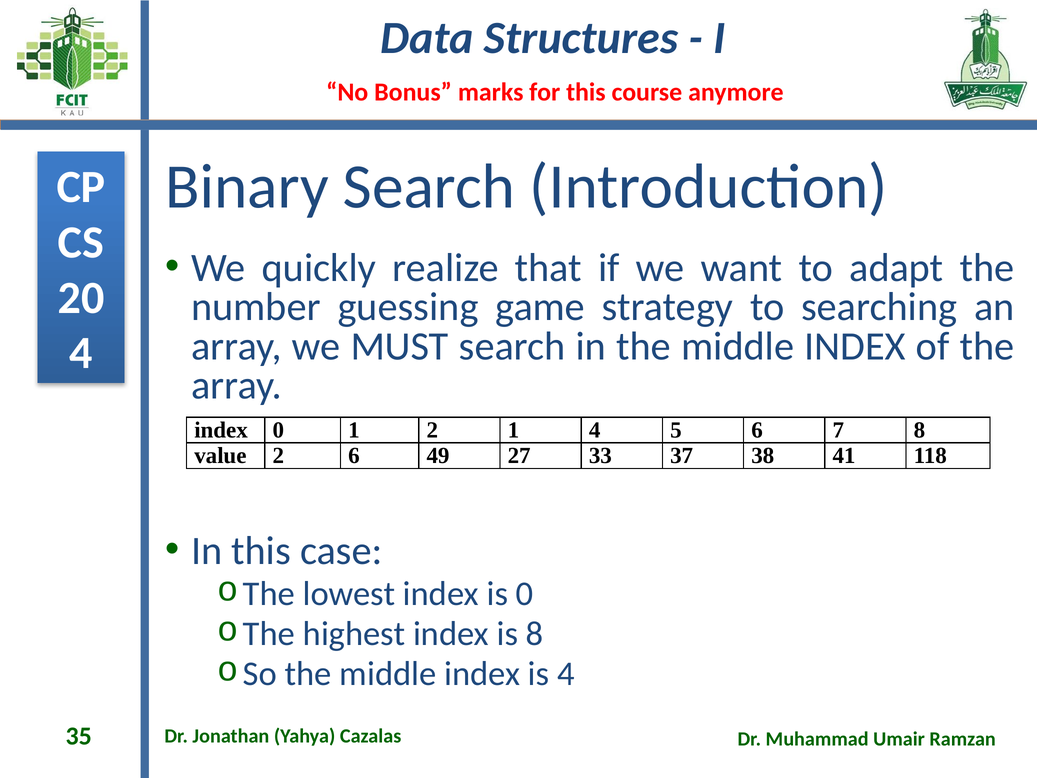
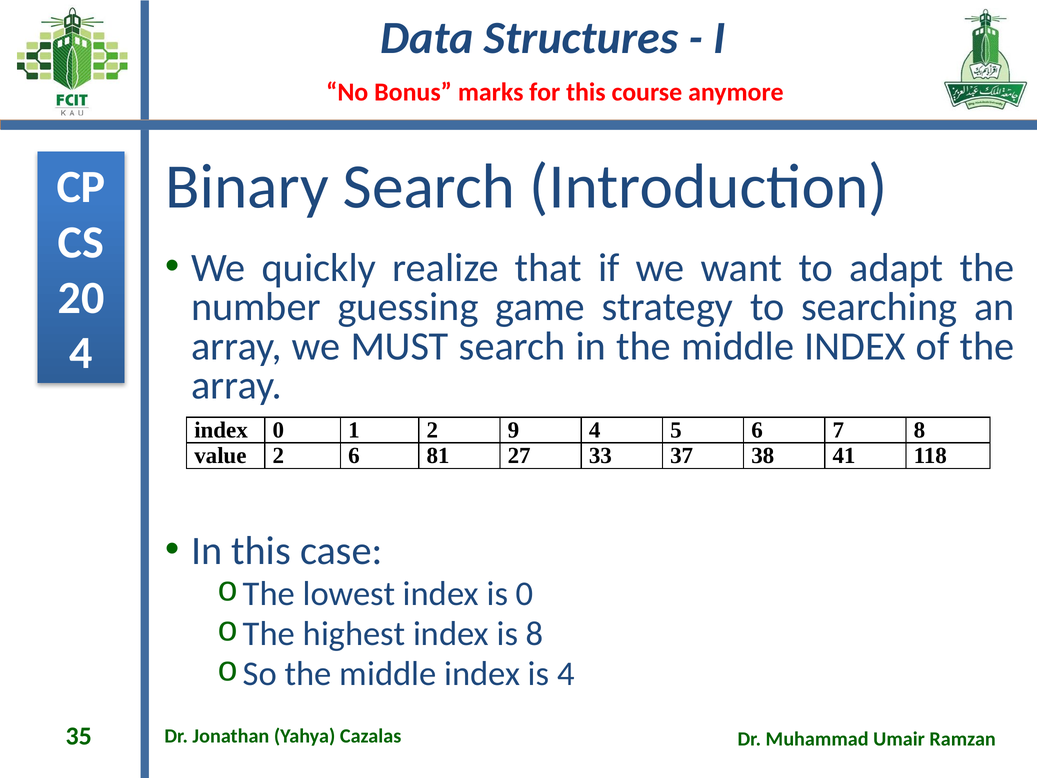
2 1: 1 -> 9 (513, 430)
49: 49 -> 81 (438, 456)
